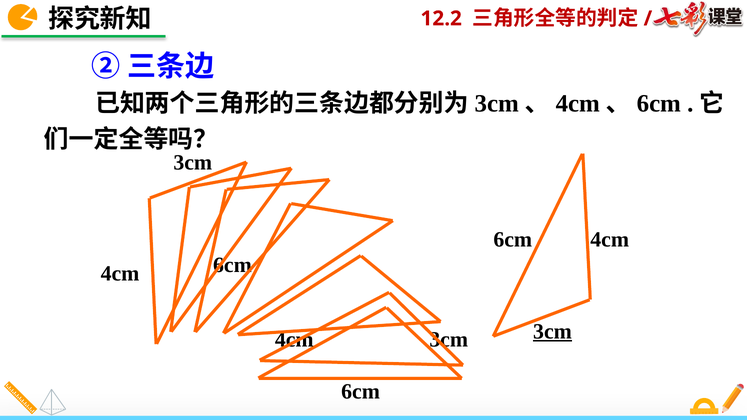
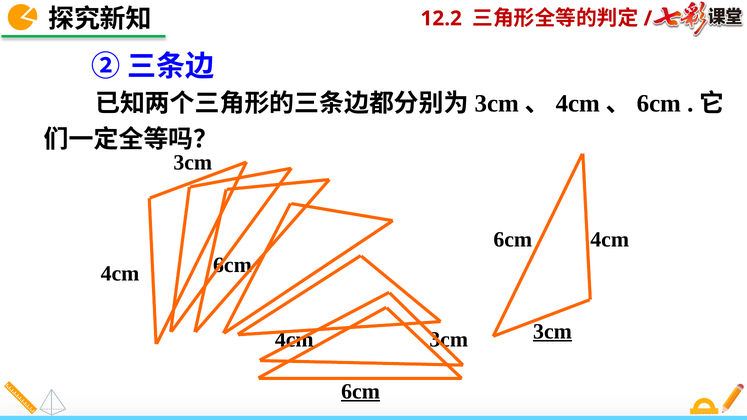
6cm underline: none -> present (361, 392)
